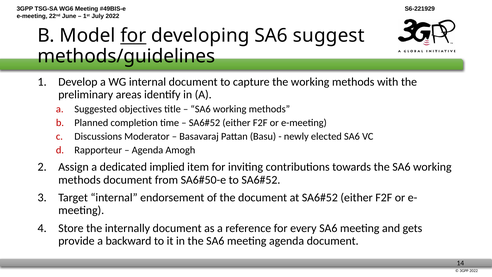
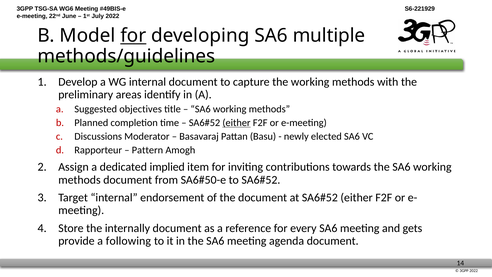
suggest: suggest -> multiple (329, 36)
either underline: none -> present (237, 123)
Agenda: Agenda -> Pattern (147, 150)
backward: backward -> following (128, 241)
